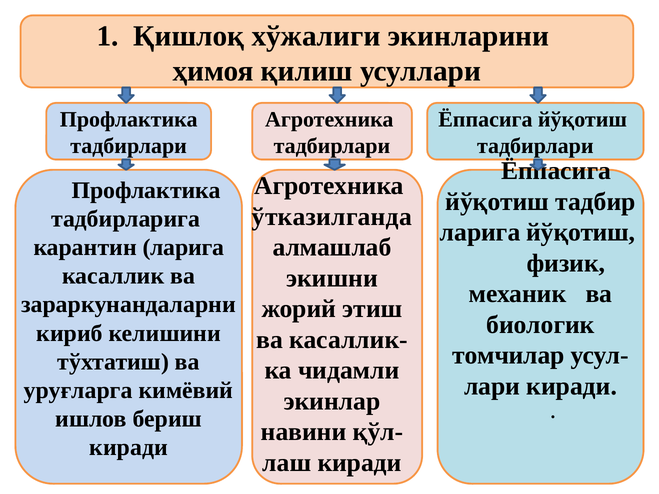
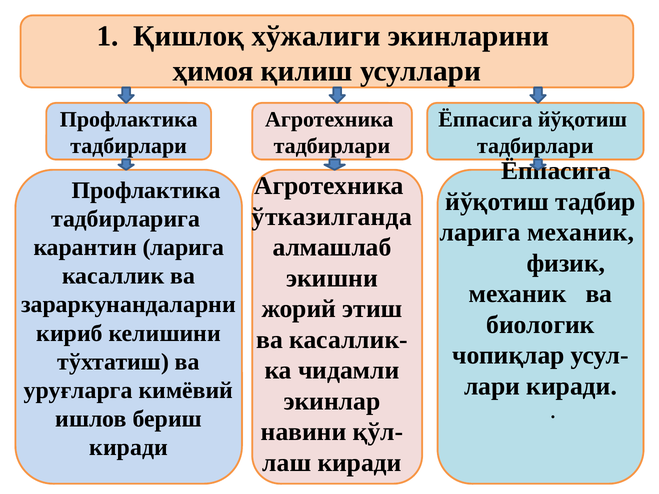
ларига йўқотиш: йўқотиш -> механик (581, 232)
томчилар: томчилар -> чопиқлар (508, 356)
